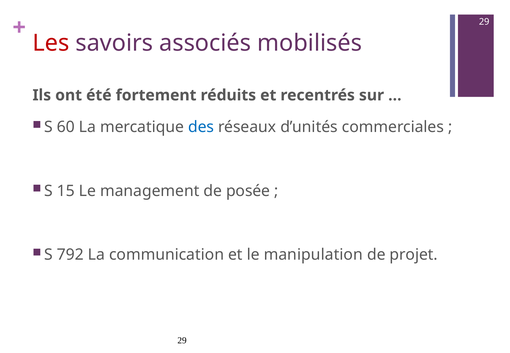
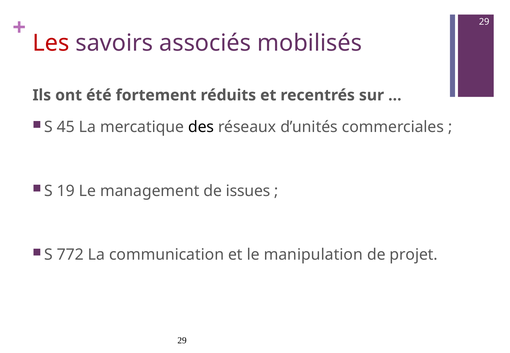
60: 60 -> 45 (66, 127)
des colour: blue -> black (201, 127)
15: 15 -> 19 (66, 191)
posée: posée -> issues (248, 191)
792: 792 -> 772 (70, 255)
